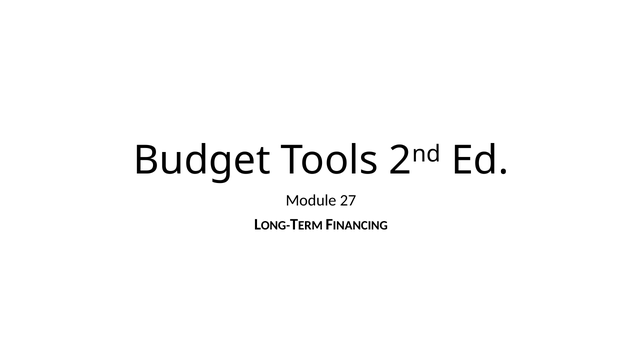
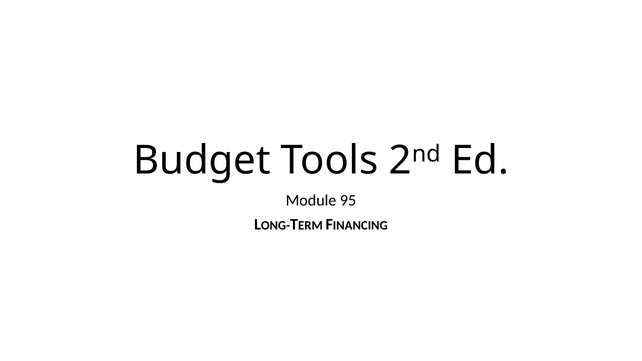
27: 27 -> 95 (348, 201)
